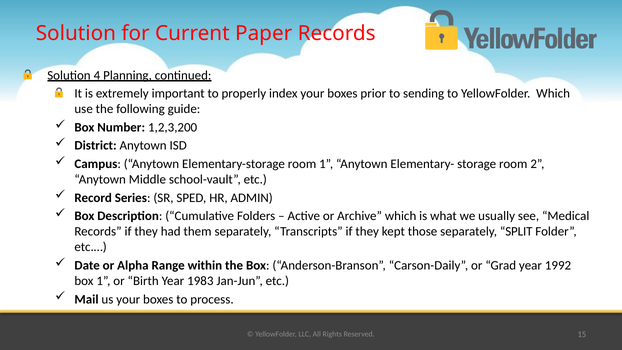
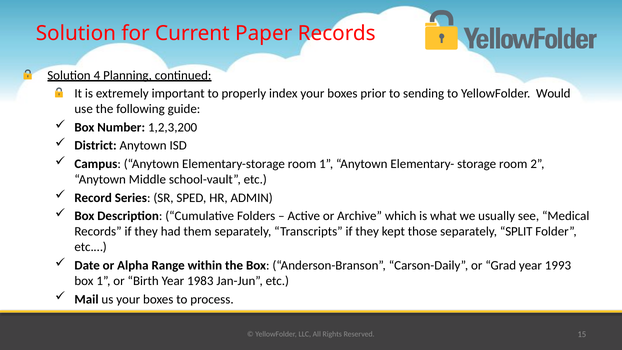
YellowFolder Which: Which -> Would (553, 94)
1992: 1992 -> 1993 (558, 265)
